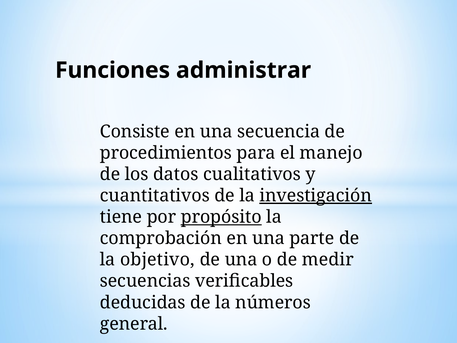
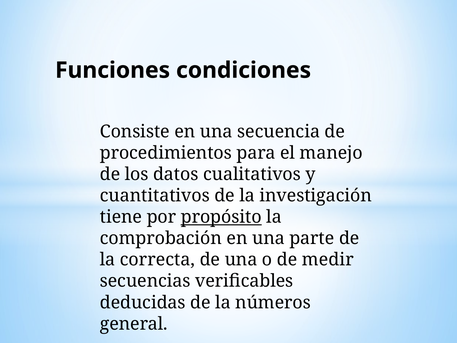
administrar: administrar -> condiciones (244, 70)
investigación underline: present -> none (316, 196)
objetivo: objetivo -> correcta (157, 260)
